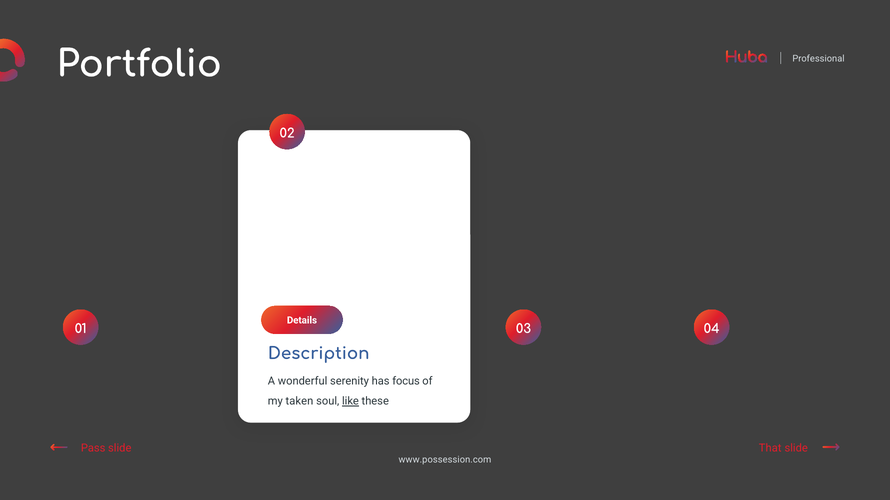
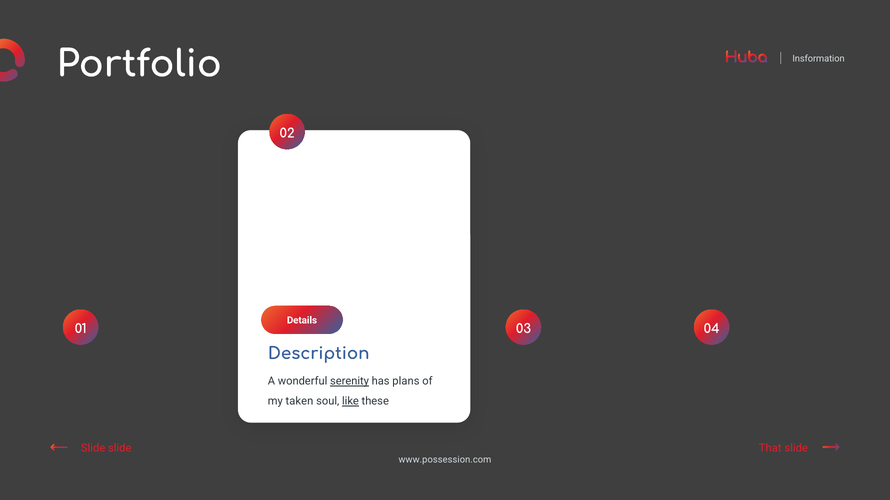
Professional: Professional -> Insformation (819, 59)
serenity underline: none -> present (350, 382)
focus: focus -> plans (406, 382)
Pass: Pass -> Slide (93, 449)
